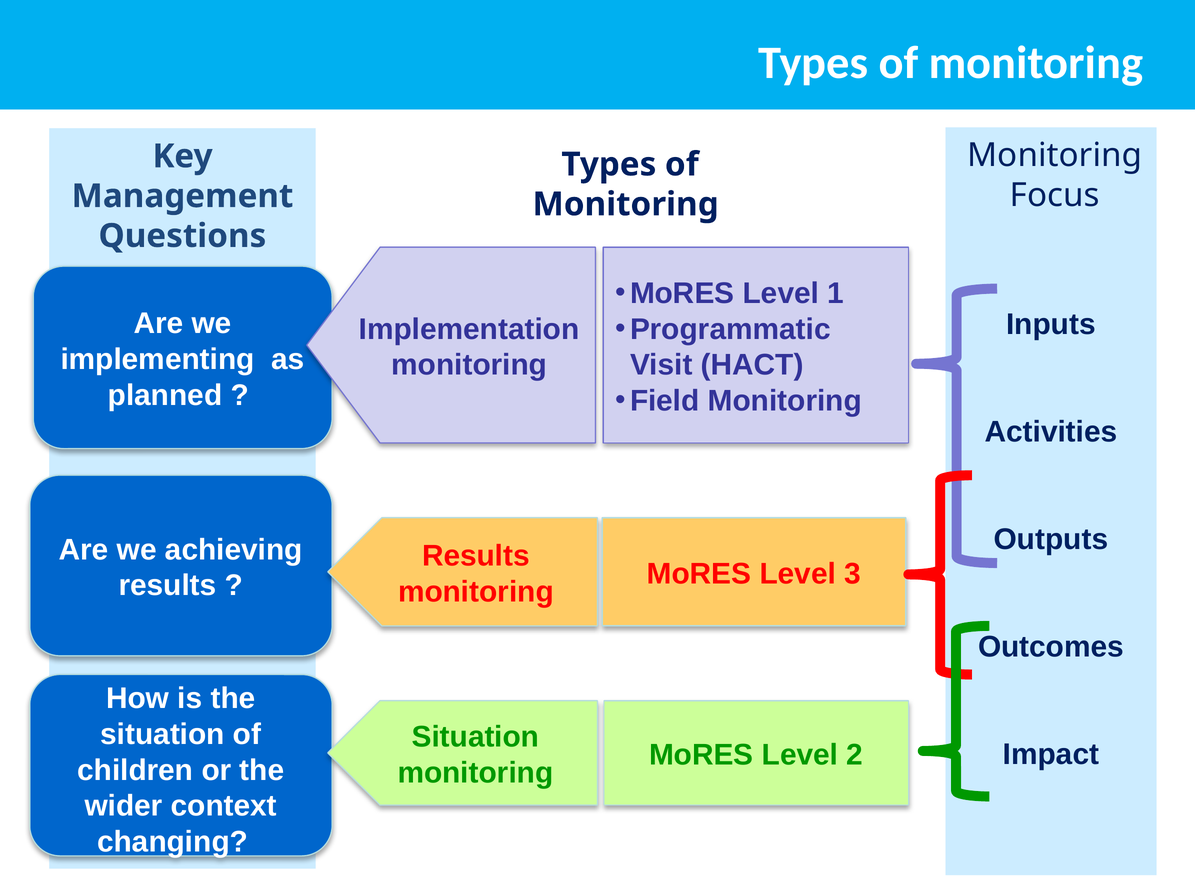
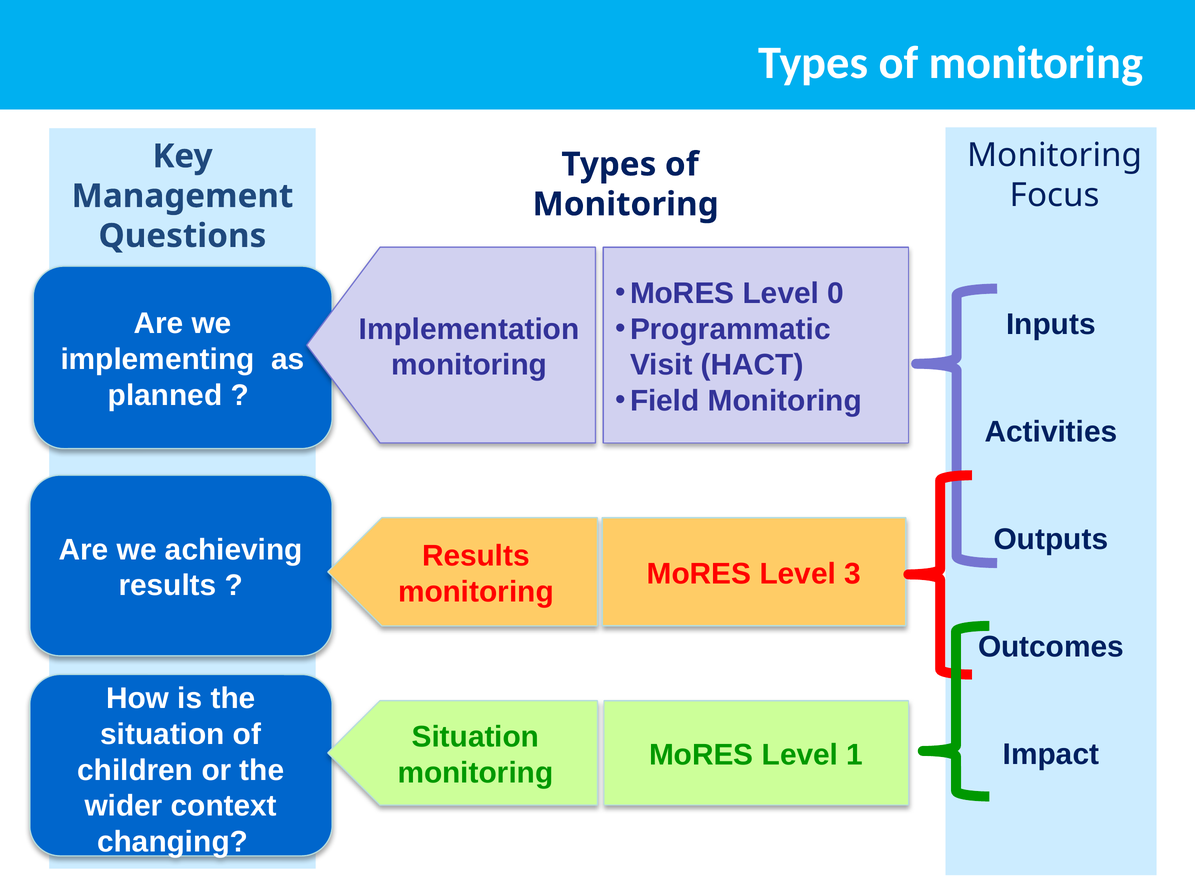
1: 1 -> 0 (836, 294)
2: 2 -> 1 (855, 755)
